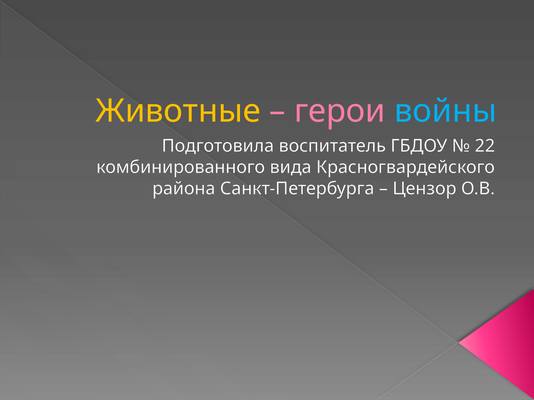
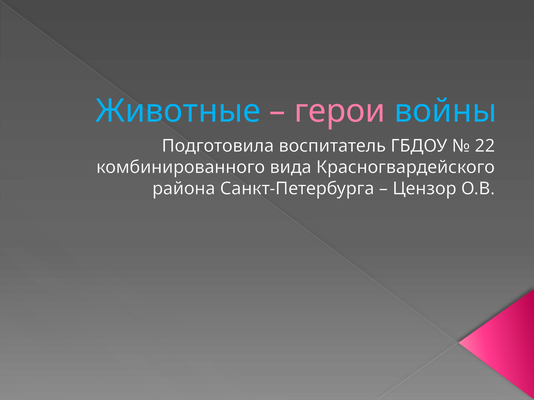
Животные colour: yellow -> light blue (178, 111)
